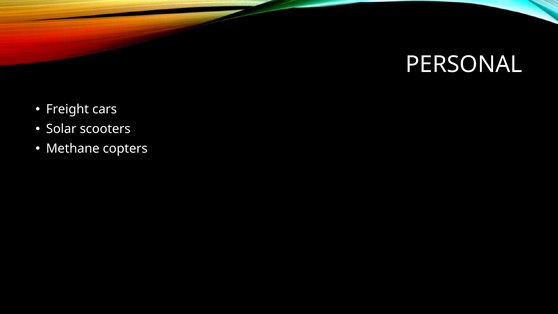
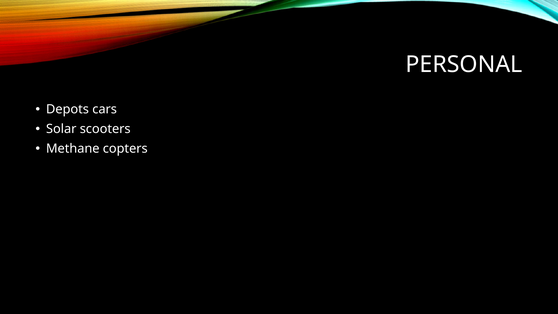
Freight: Freight -> Depots (67, 109)
